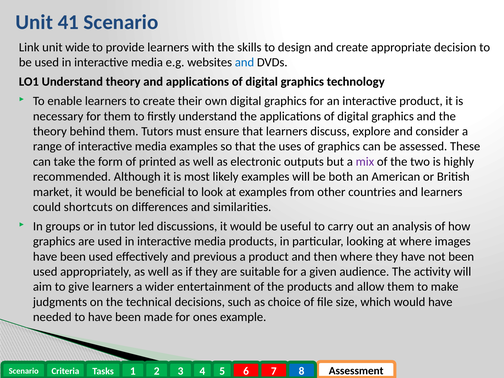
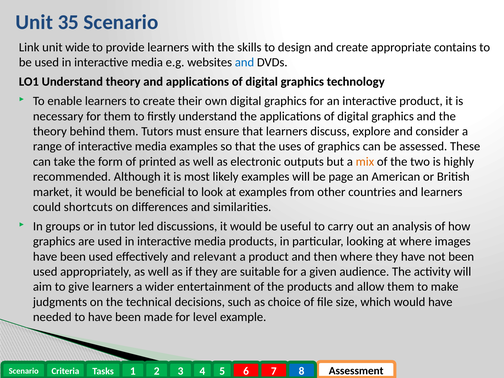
41: 41 -> 35 (68, 22)
decision: decision -> contains (455, 47)
mix colour: purple -> orange (365, 162)
both: both -> page (341, 177)
previous: previous -> relevant (215, 257)
ones: ones -> level (205, 317)
